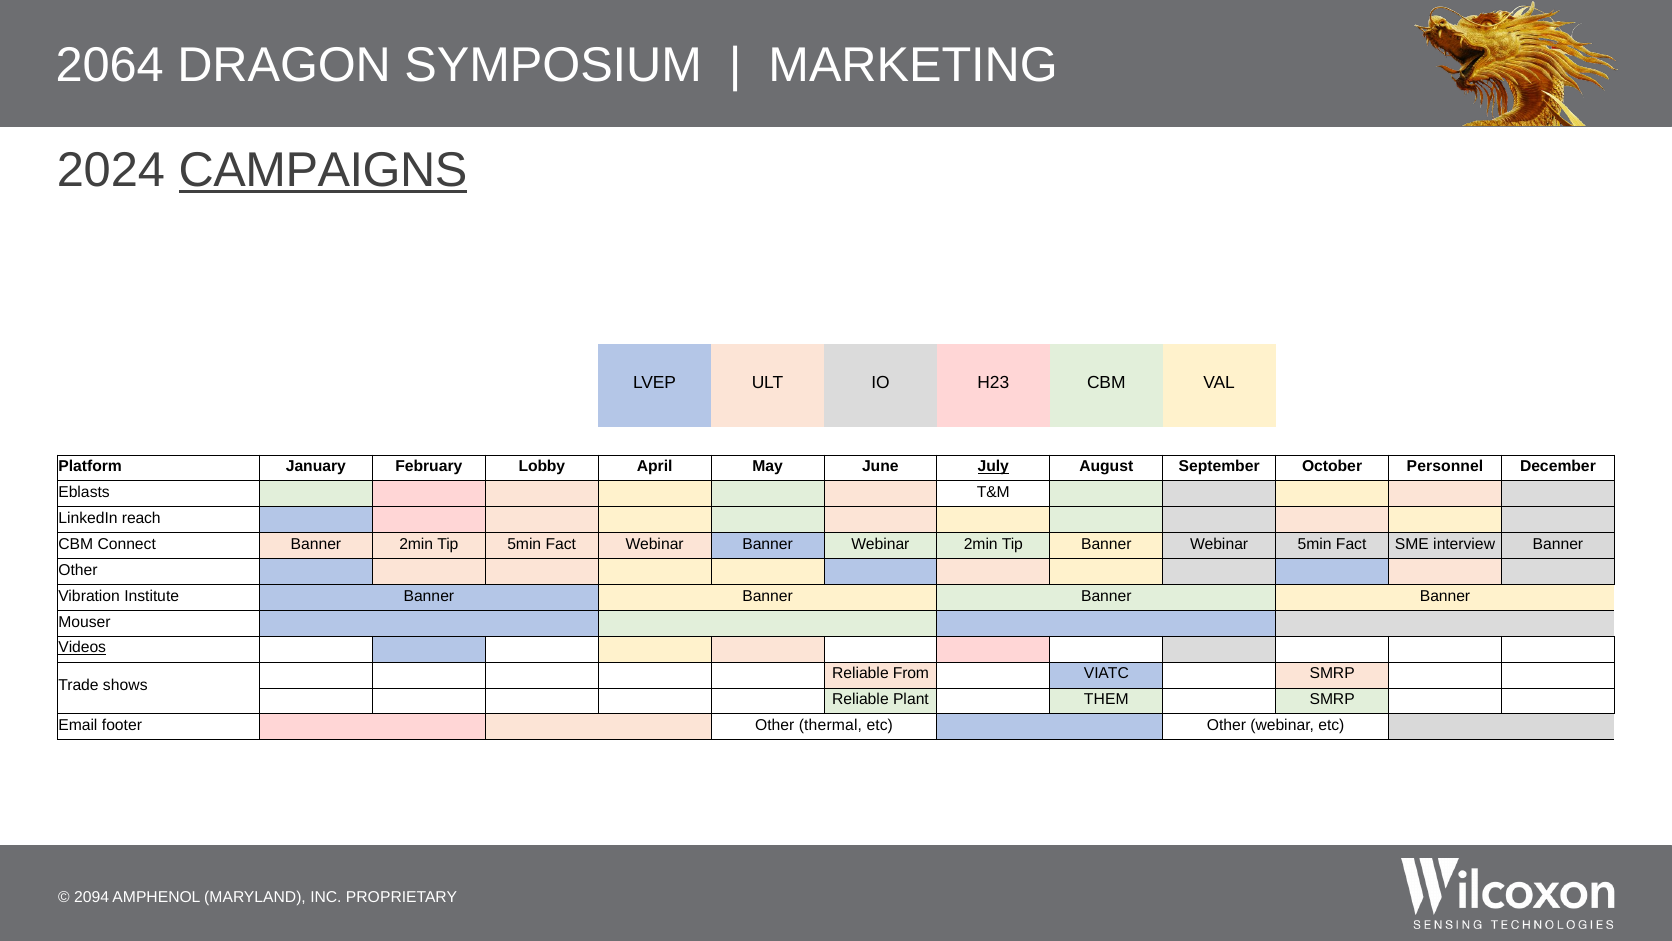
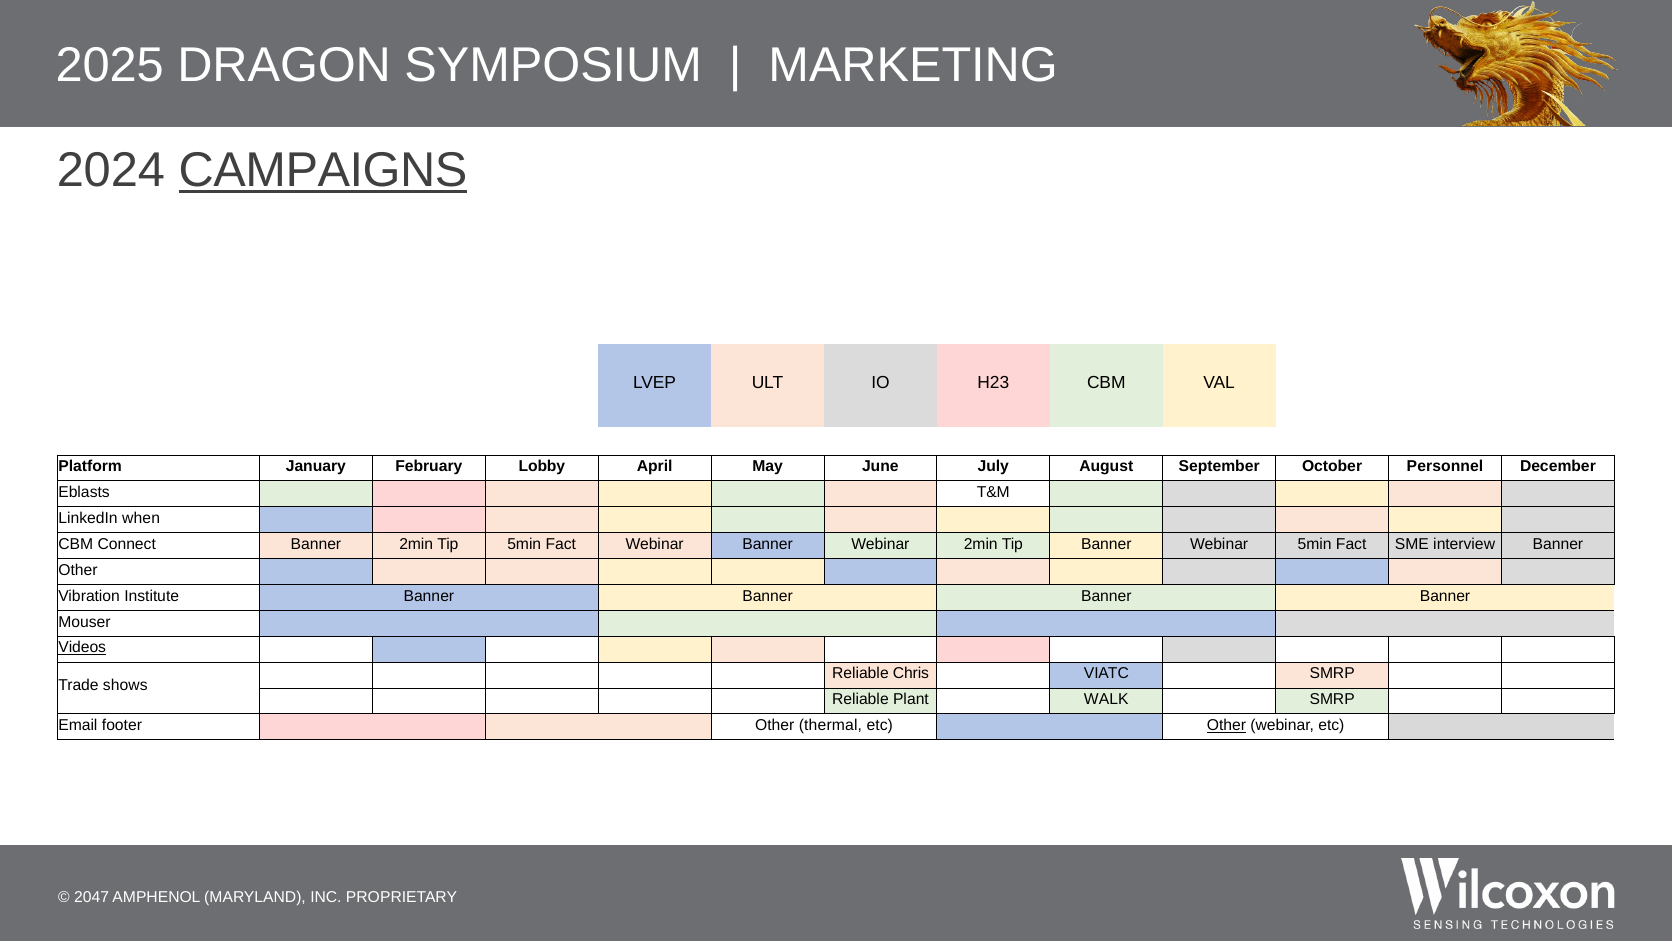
2064: 2064 -> 2025 (110, 66)
July underline: present -> none (993, 466)
reach: reach -> when (141, 518)
From: From -> Chris (911, 673)
THEM: THEM -> WALK (1106, 699)
Other underline: none -> present (1226, 725)
2094: 2094 -> 2047 (92, 896)
